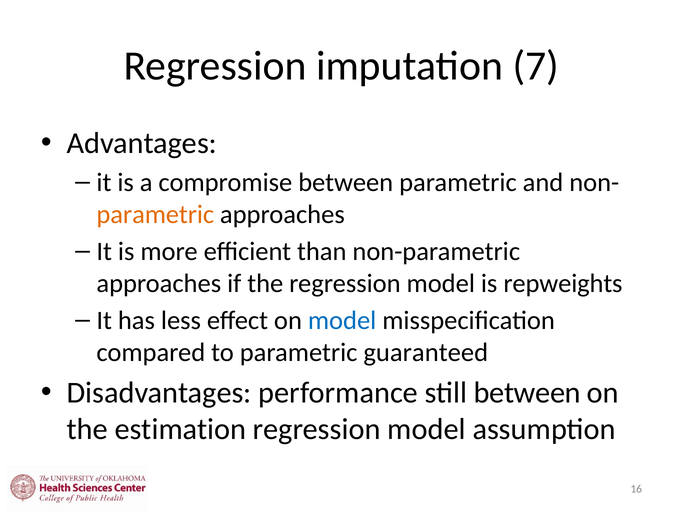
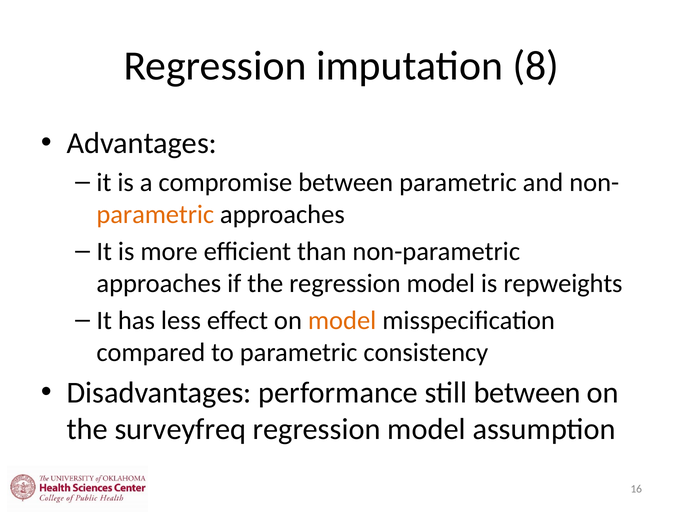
7: 7 -> 8 (536, 66)
model colour: blue -> orange (342, 321)
guaranteed: guaranteed -> consistency (426, 353)
estimation: estimation -> surveyfreq (180, 430)
